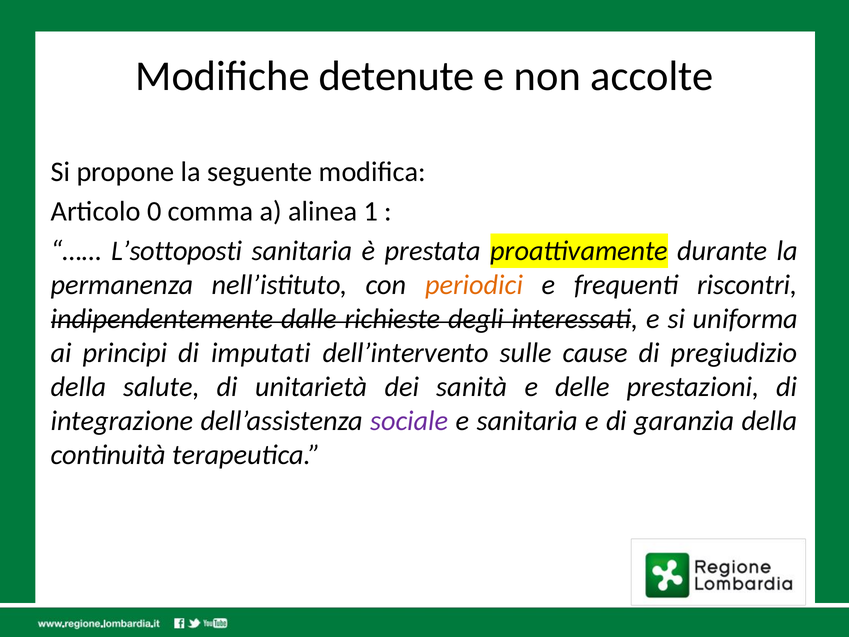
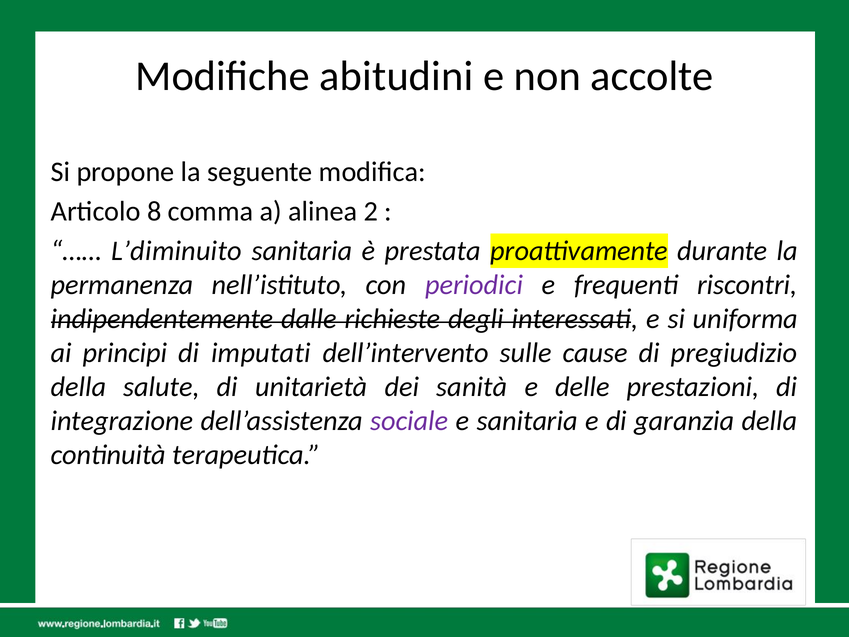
detenute: detenute -> abitudini (396, 76)
0: 0 -> 8 (154, 211)
1: 1 -> 2 (371, 211)
L’sottoposti: L’sottoposti -> L’diminuito (176, 251)
periodici colour: orange -> purple (474, 285)
